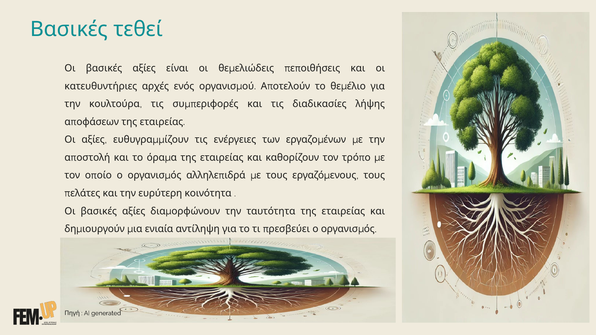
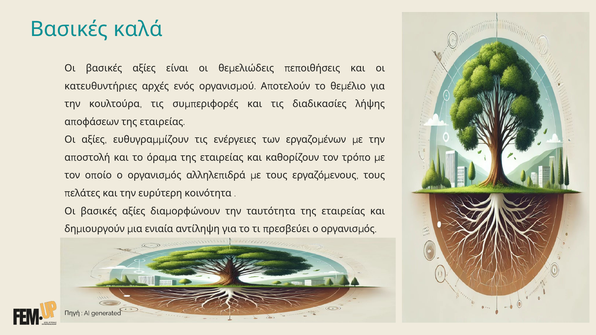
τεθεί: τεθεί -> καλά (138, 29)
